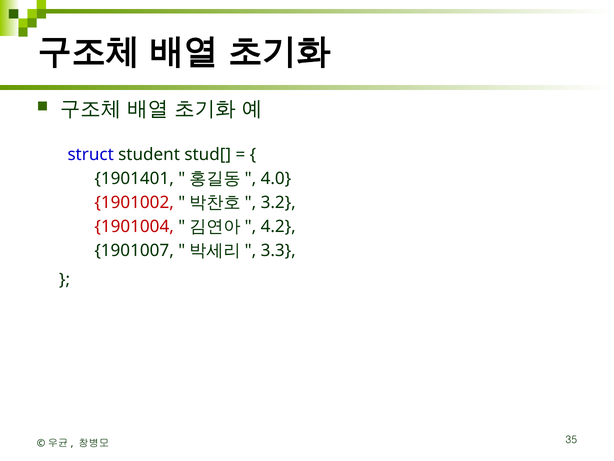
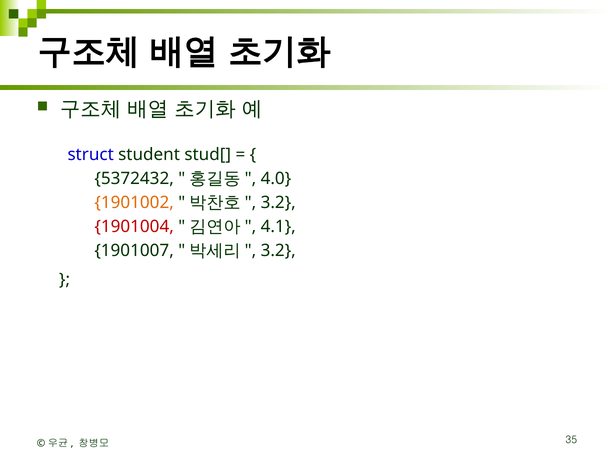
1901401: 1901401 -> 5372432 (134, 179)
1901002 colour: red -> orange (134, 202)
4.2: 4.2 -> 4.1 (278, 226)
3.3: 3.3 -> 3.2 (278, 250)
